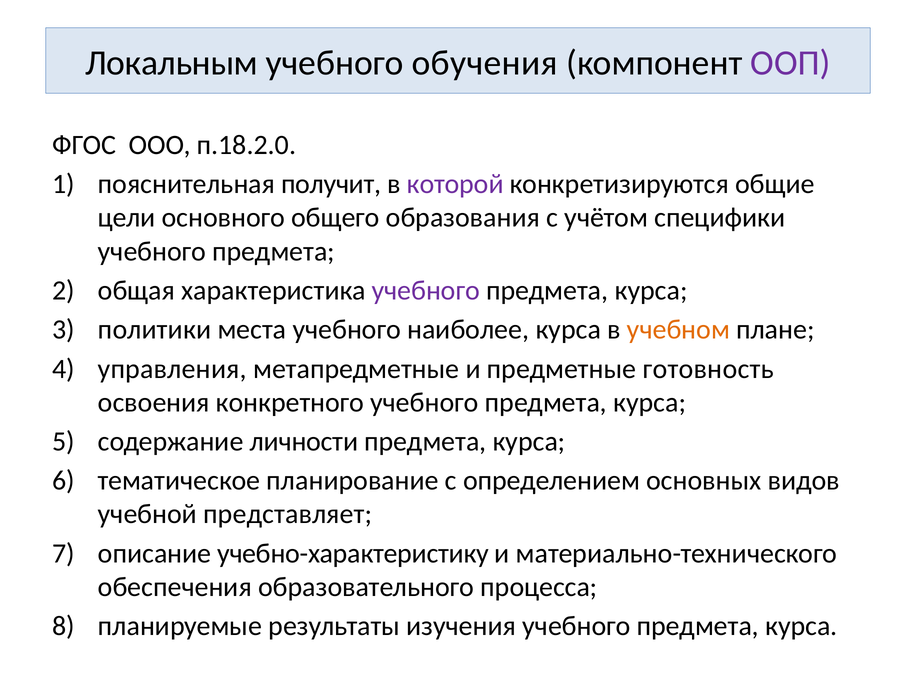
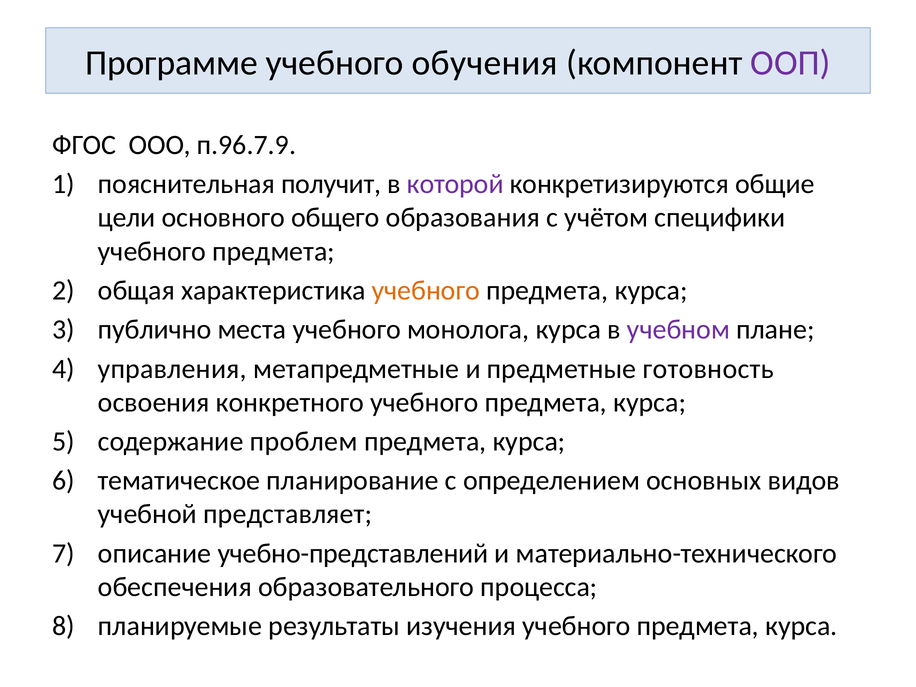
Локальным: Локальным -> Программе (171, 63)
п.18.2.0: п.18.2.0 -> п.96.7.9 (246, 145)
учебного colour: purple -> orange (426, 290)
политики: политики -> публично (155, 330)
наиболее: наиболее -> монолога (468, 330)
учебном colour: orange -> purple (678, 330)
личности: личности -> проблем (304, 442)
учебно-характеристику: учебно-характеристику -> учебно-представлений (353, 553)
